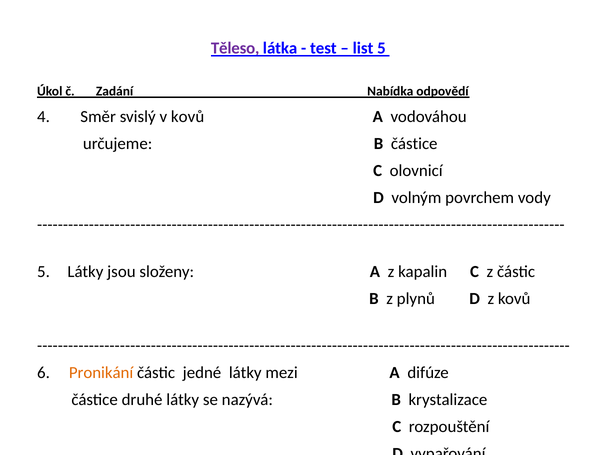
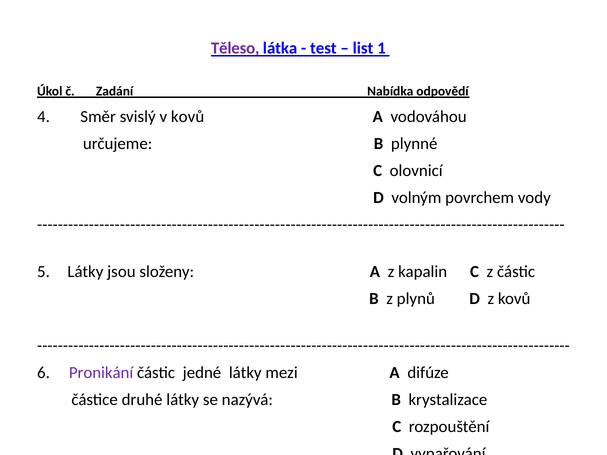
list 5: 5 -> 1 (381, 48)
B částice: částice -> plynné (414, 144)
Pronikání colour: orange -> purple (101, 373)
